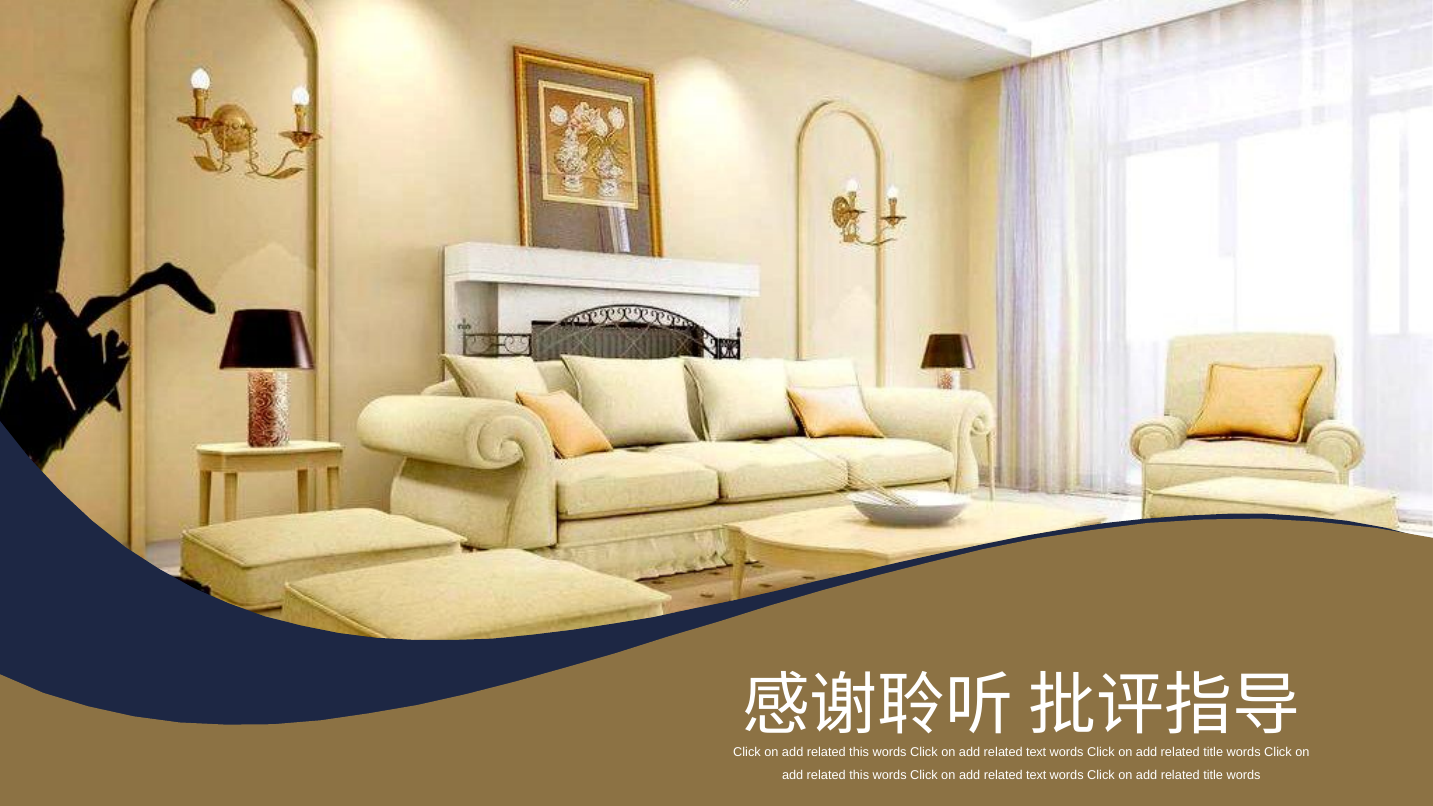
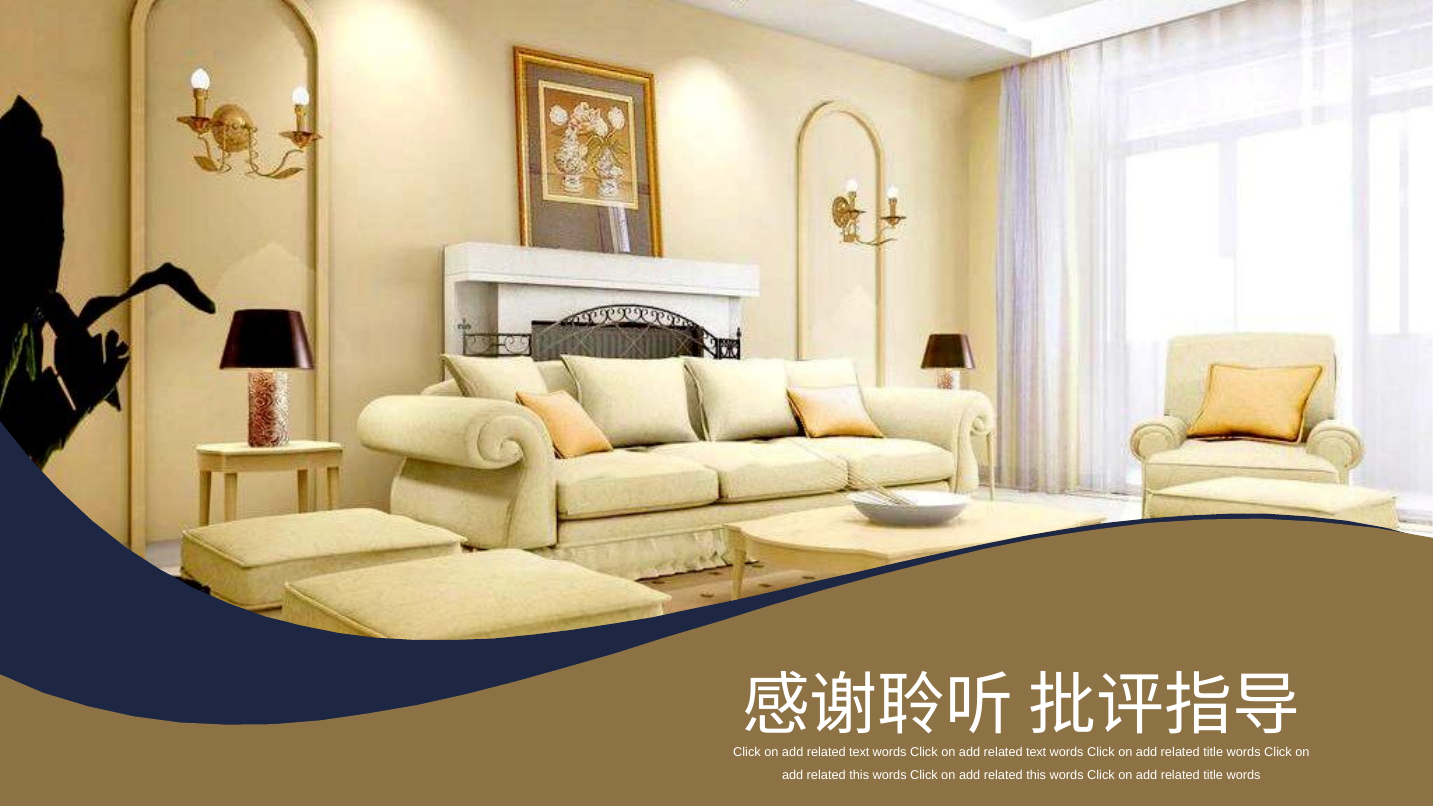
this: this -> text (859, 752)
text: text -> this (1036, 775)
